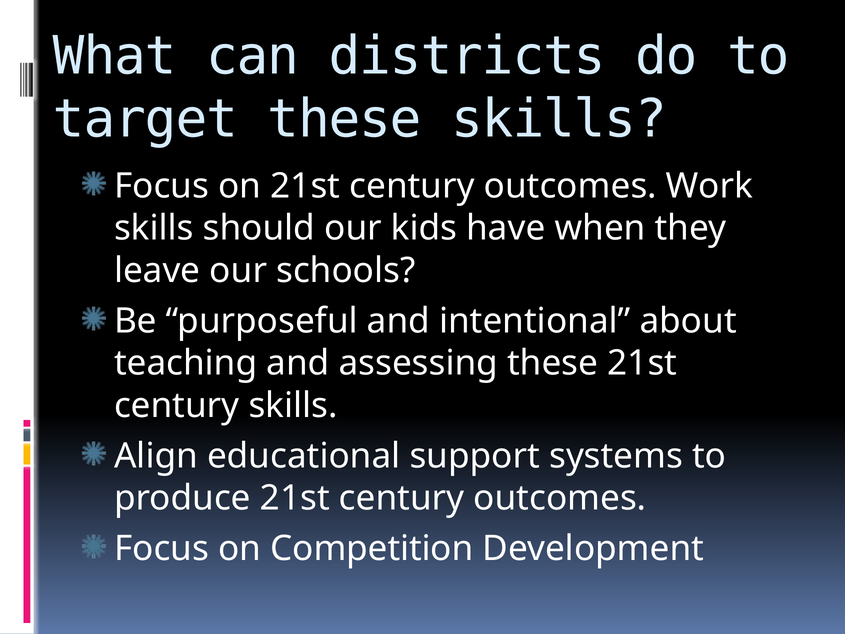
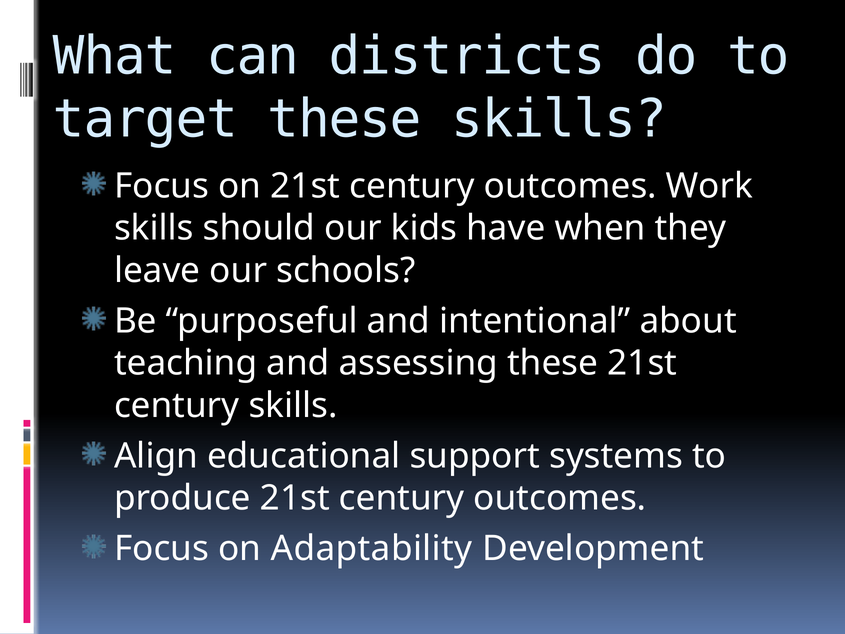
Competition: Competition -> Adaptability (372, 549)
